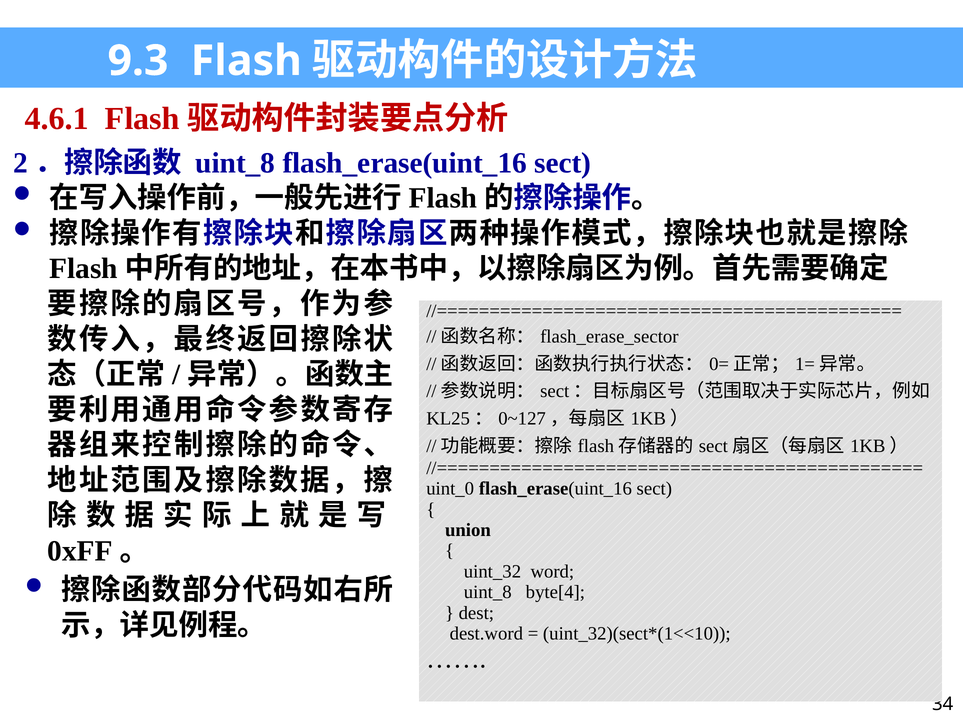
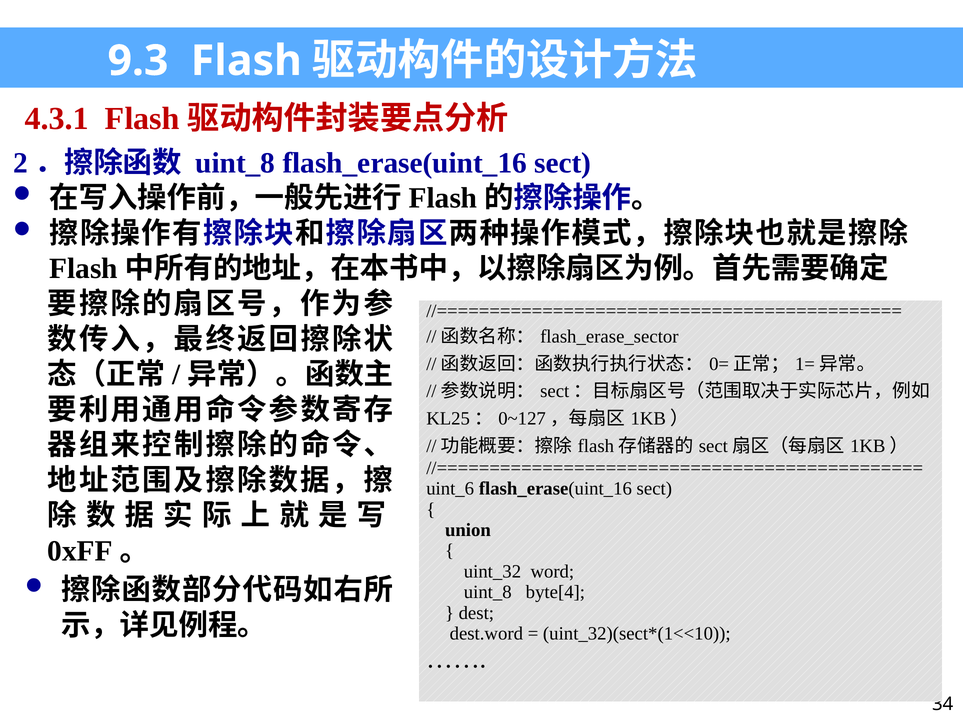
4.6.1: 4.6.1 -> 4.3.1 (57, 119)
uint_0: uint_0 -> uint_6 (450, 489)
